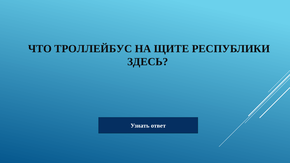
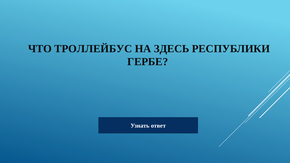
ЩИТЕ: ЩИТЕ -> ЗДЕСЬ (172, 49)
ЗДЕСЬ: ЗДЕСЬ -> ГЕРБЕ (148, 62)
